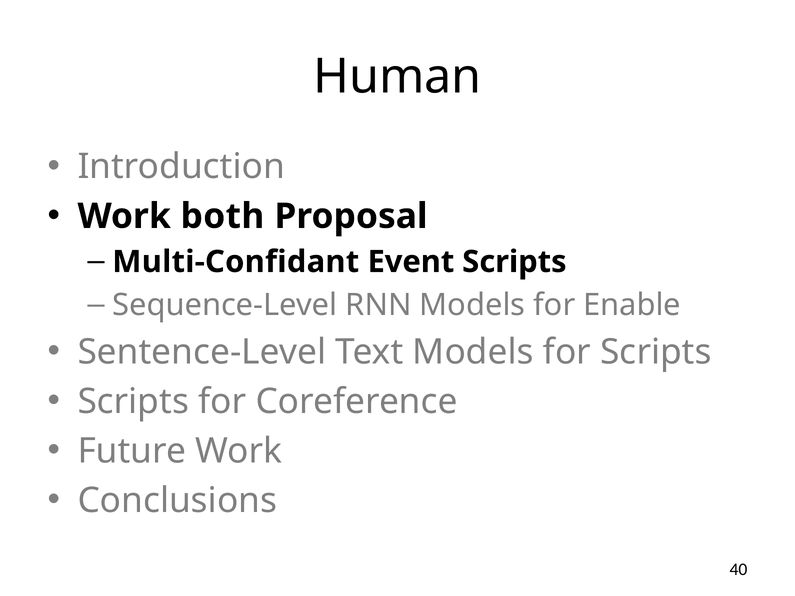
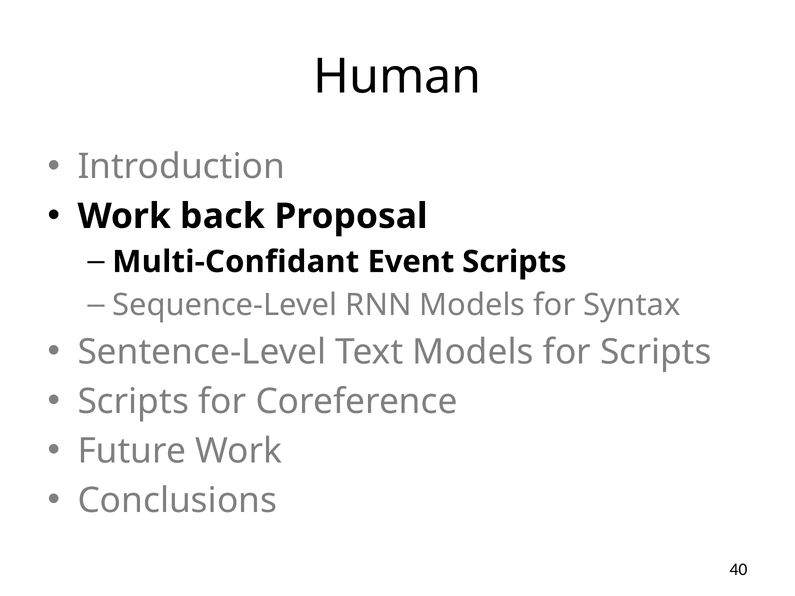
both: both -> back (222, 216)
Enable: Enable -> Syntax (632, 305)
